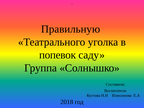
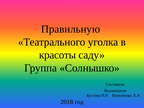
попевок: попевок -> красоты (58, 55)
